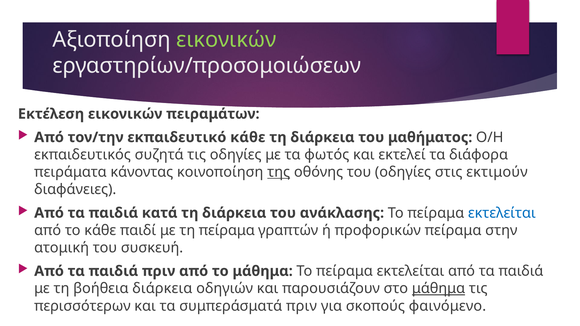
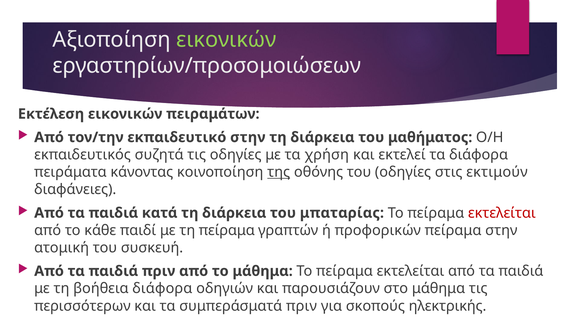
εκπαιδευτικό κάθε: κάθε -> στην (248, 137)
φωτός: φωτός -> χρήση (327, 155)
ανάκλασης: ανάκλασης -> μπαταρίας (342, 213)
εκτελείται colour: blue -> red (502, 213)
βοήθεια διάρκεια: διάρκεια -> διάφορα (162, 289)
μάθημα underline: present -> none (438, 289)
φαινόμενο: φαινόμενο -> ηλεκτρικής (448, 306)
